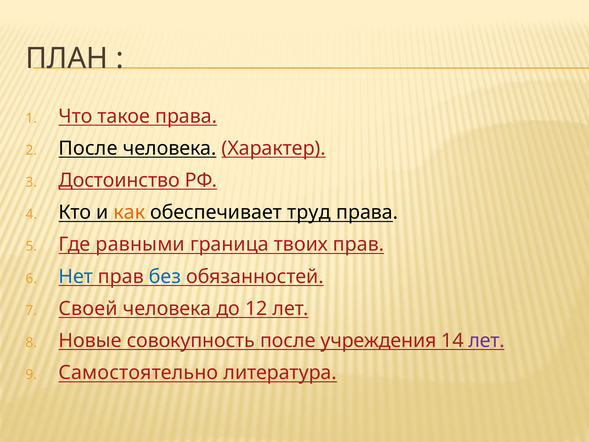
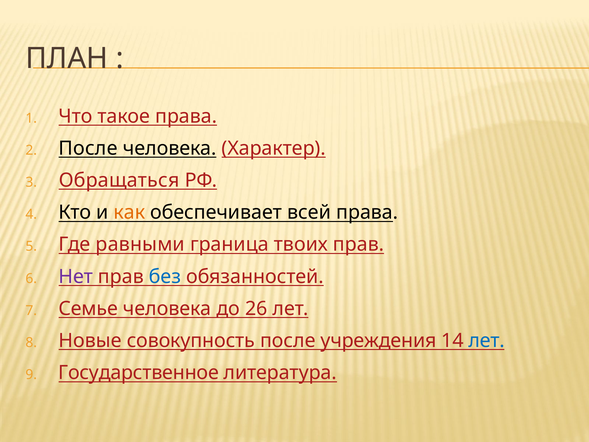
Достоинство: Достоинство -> Обращаться (119, 180)
труд: труд -> всей (309, 212)
Нет colour: blue -> purple (76, 276)
Своей: Своей -> Семье (88, 308)
12: 12 -> 26 (256, 308)
лет colour: purple -> blue (487, 340)
Самостоятельно: Самостоятельно -> Государственное (139, 373)
